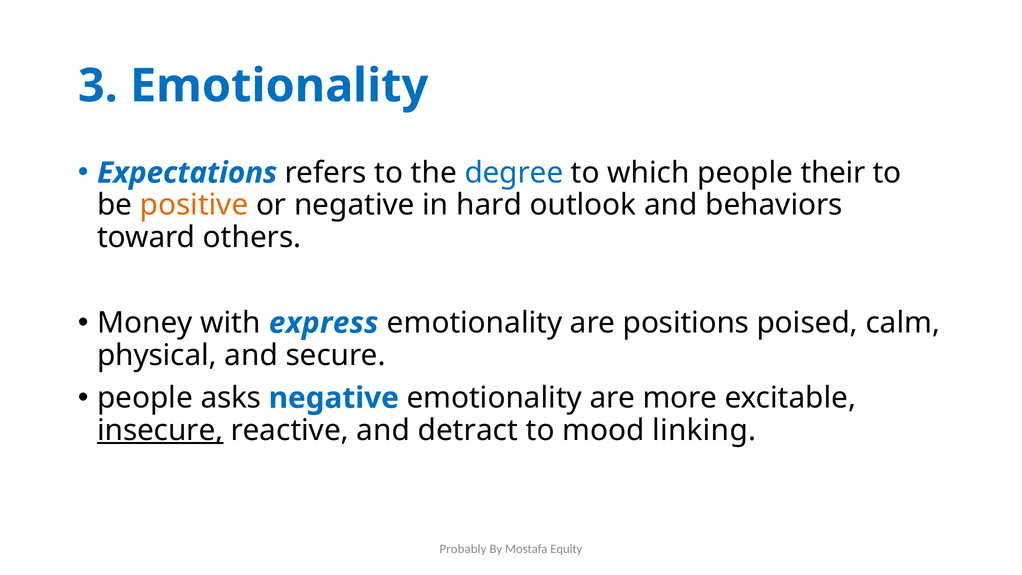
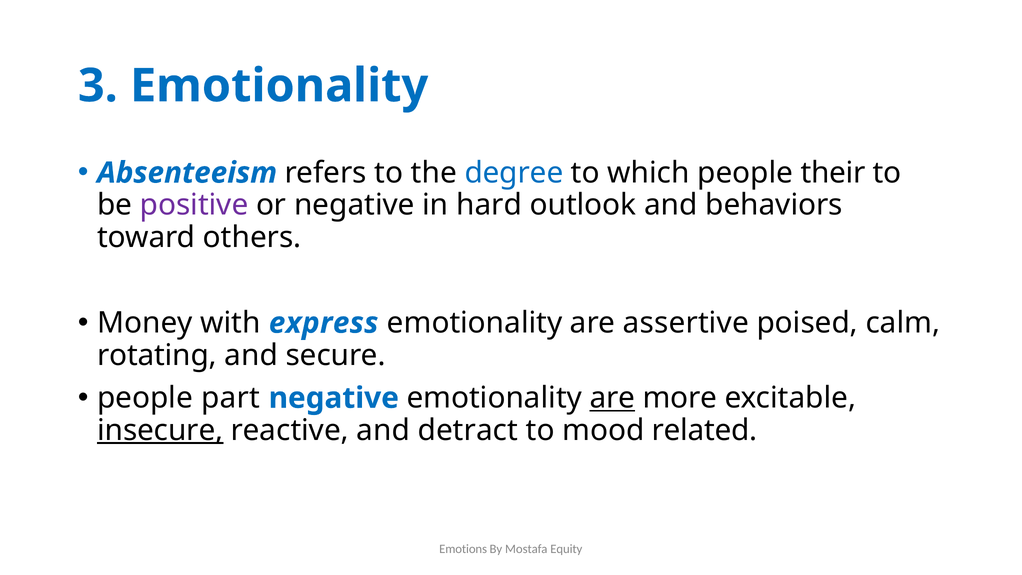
Expectations: Expectations -> Absenteeism (187, 173)
positive colour: orange -> purple (194, 205)
positions: positions -> assertive (686, 323)
physical: physical -> rotating (157, 355)
asks: asks -> part (231, 398)
are underline: none -> present (612, 398)
linking: linking -> related (704, 430)
Probably: Probably -> Emotions (463, 549)
